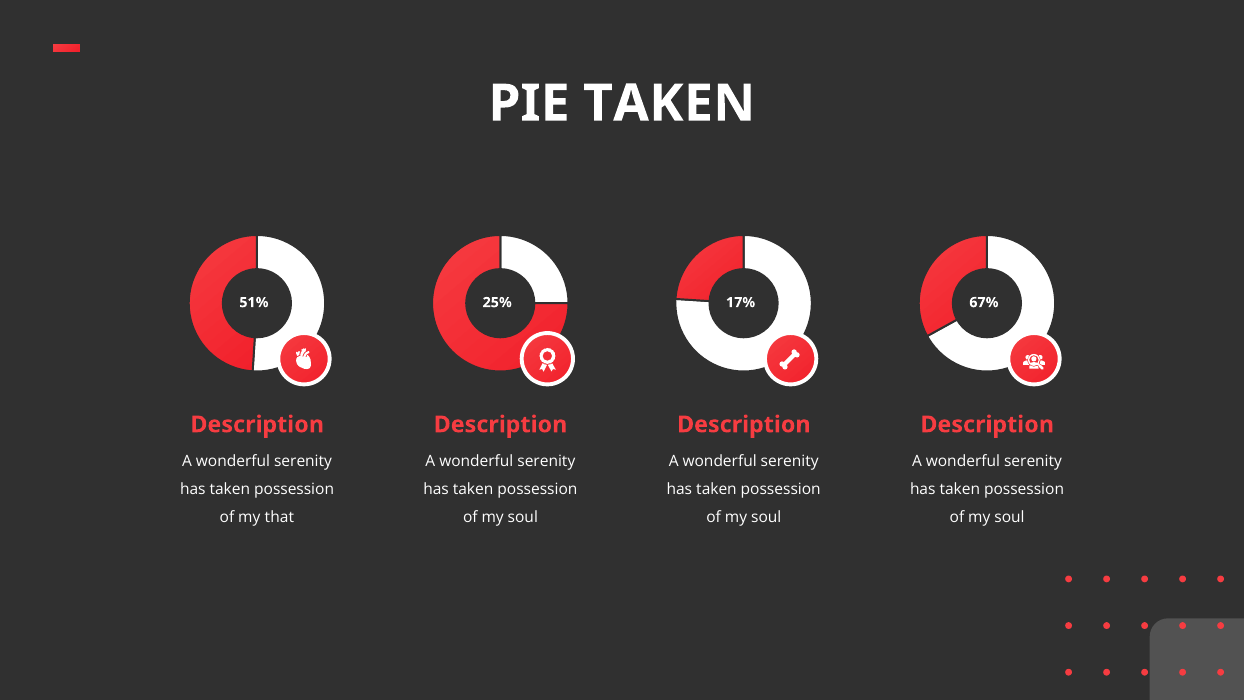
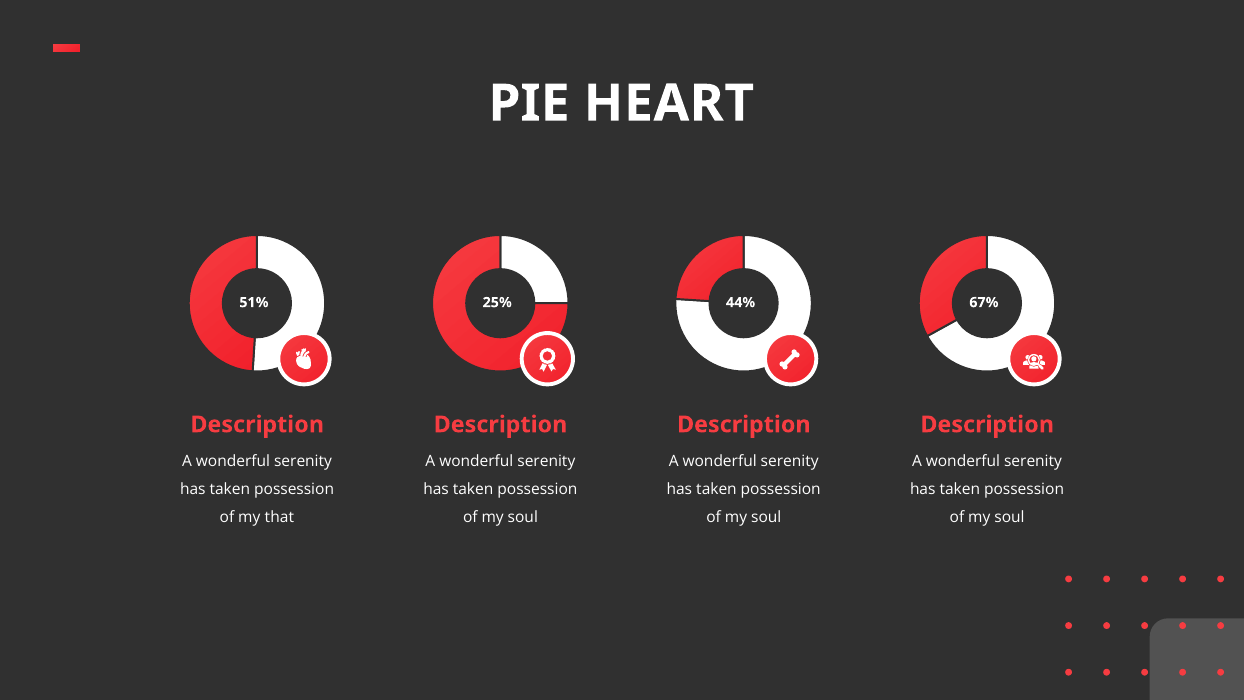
PIE TAKEN: TAKEN -> HEART (669, 104)
17%: 17% -> 44% (741, 302)
